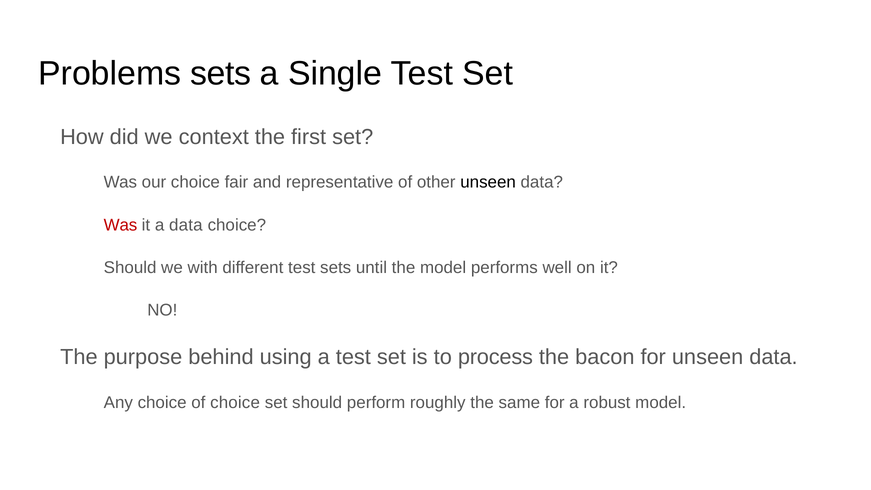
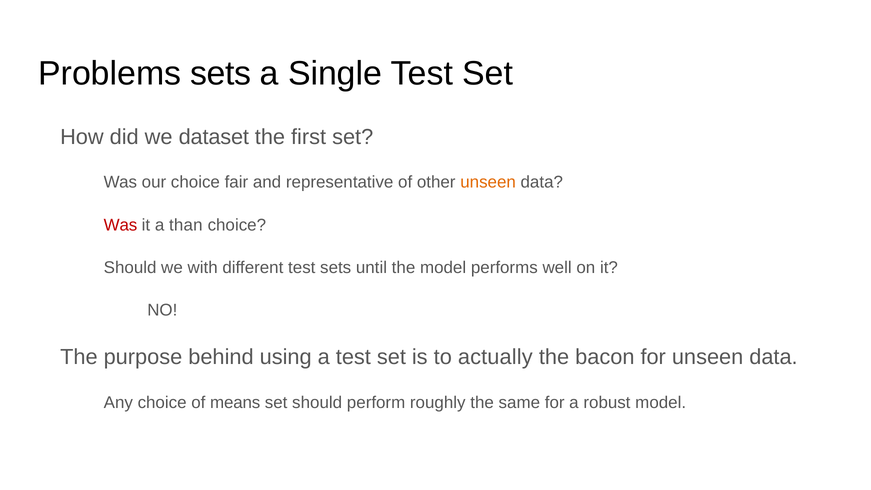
context: context -> dataset (214, 137)
unseen colour: black -> orange (488, 182)
a data: data -> than (186, 225)
process: process -> actually (495, 357)
of choice: choice -> means (235, 402)
